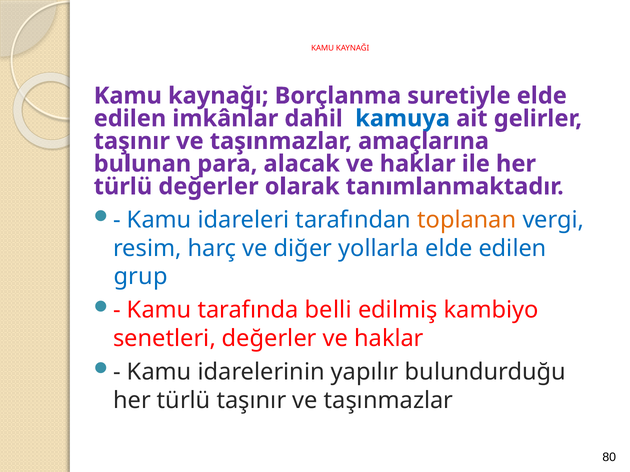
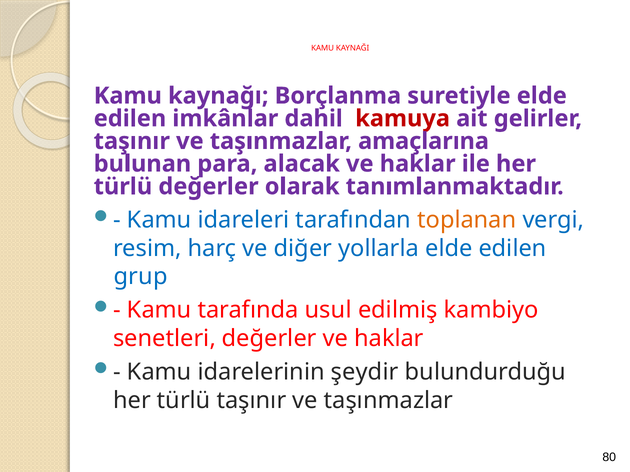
kamuya colour: blue -> red (403, 119)
belli: belli -> usul (328, 310)
yapılır: yapılır -> şeydir (365, 373)
